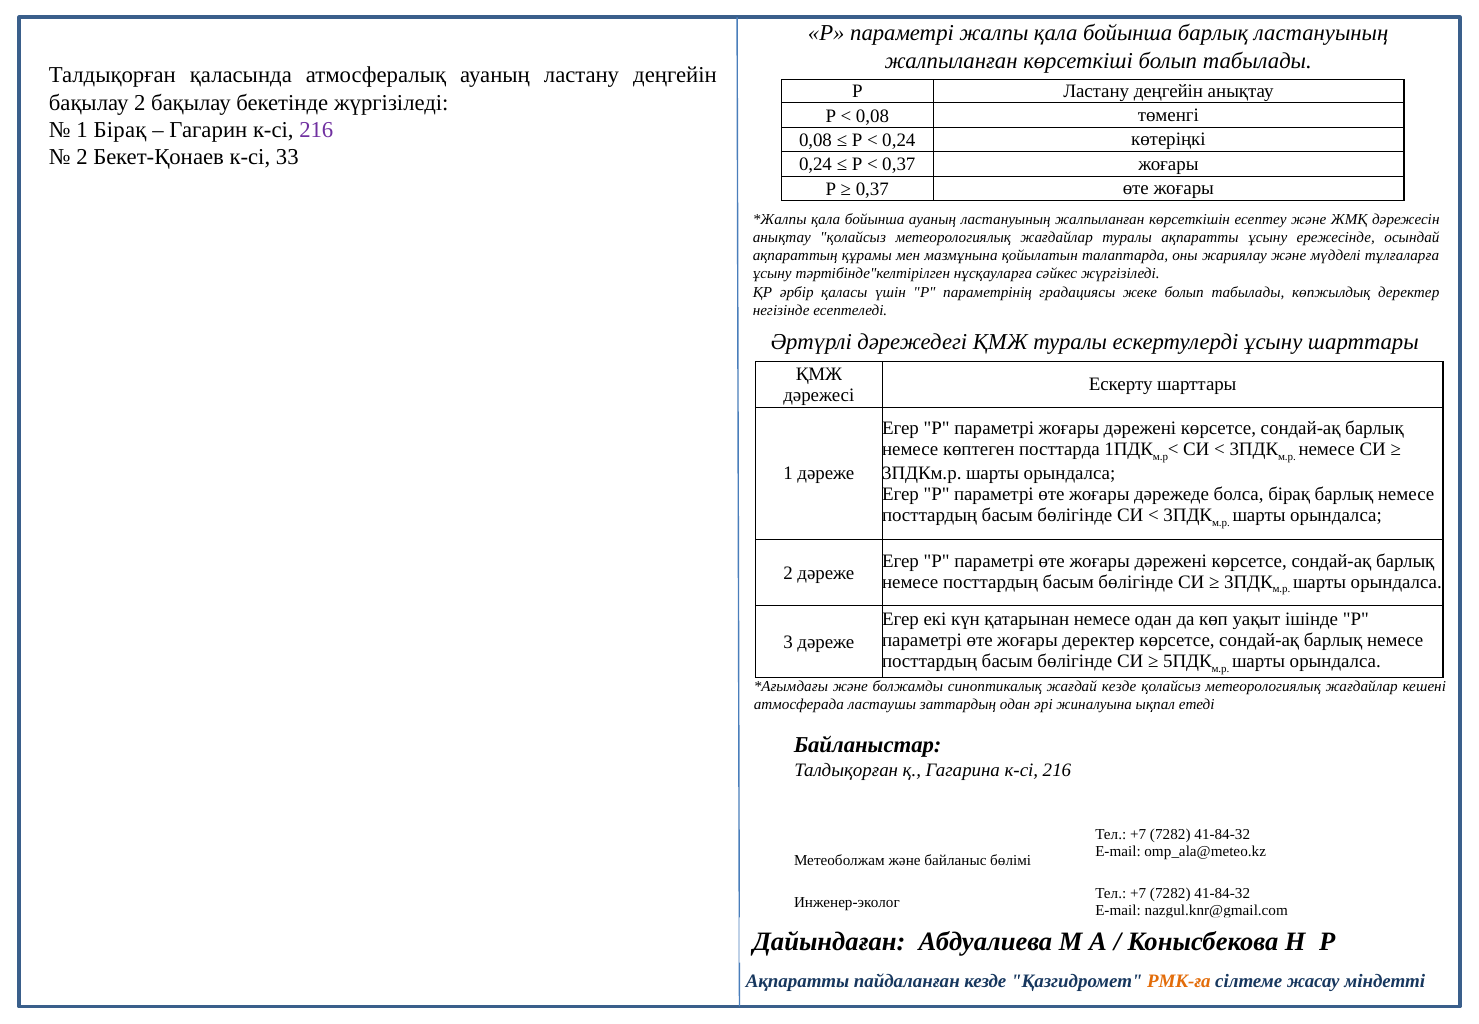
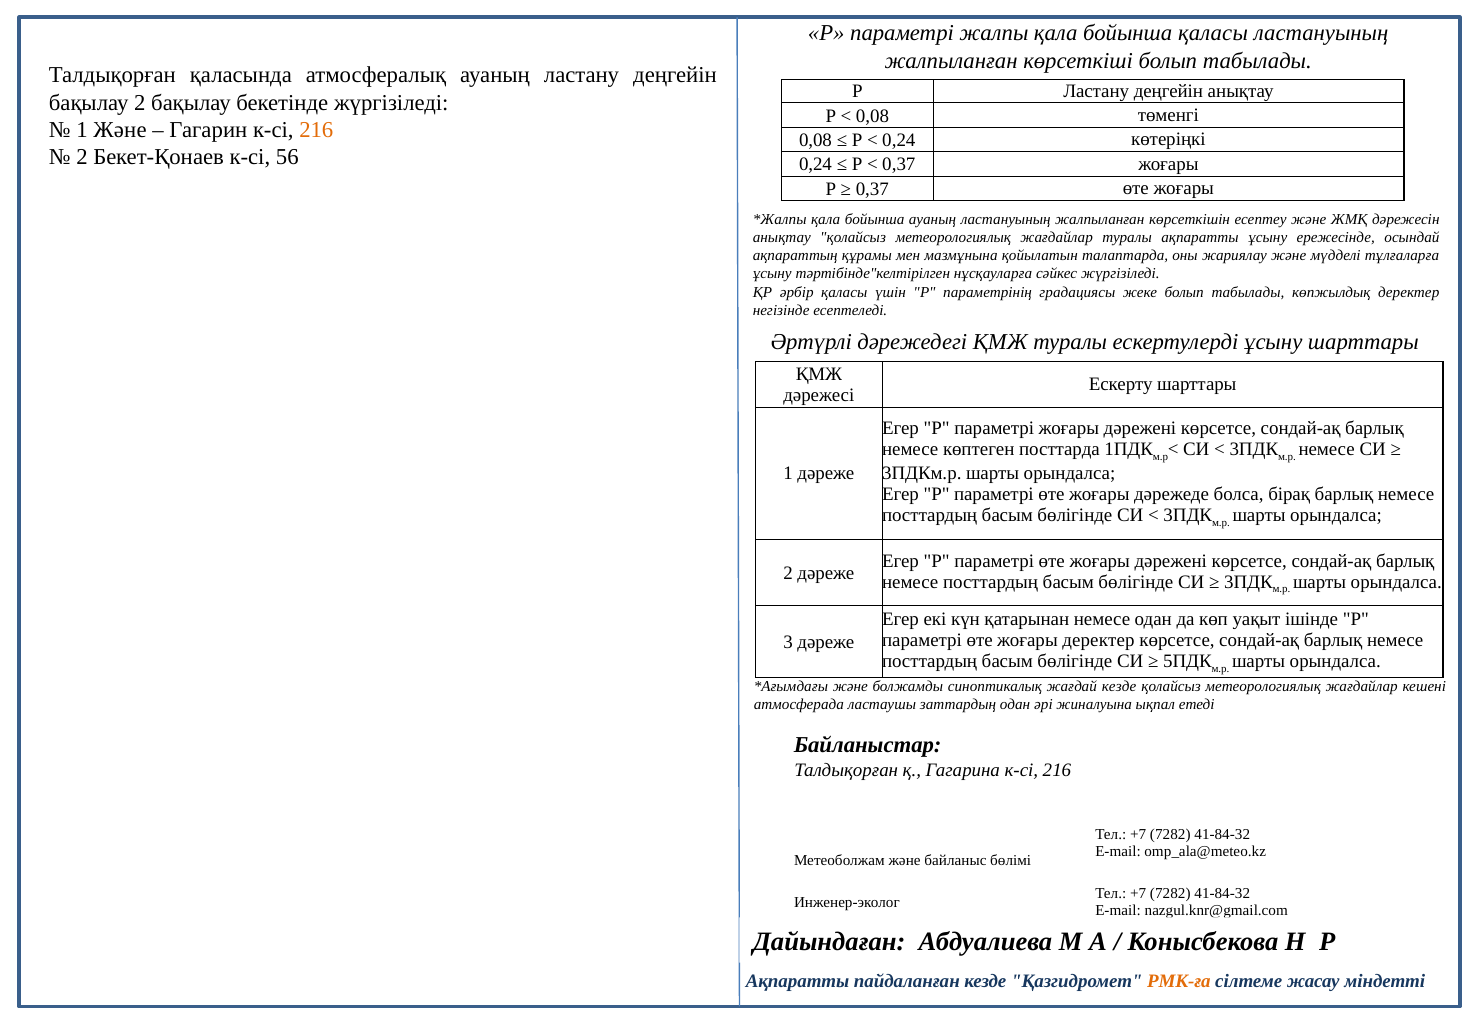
бойынша барлық: барлық -> қаласы (1213, 33)
1 Бірақ: Бірақ -> Және (120, 130)
216 colour: purple -> orange (316, 130)
33: 33 -> 56 (287, 157)
